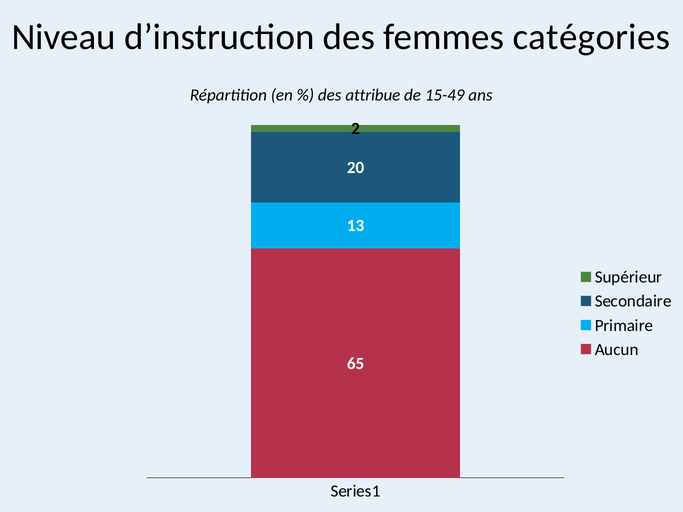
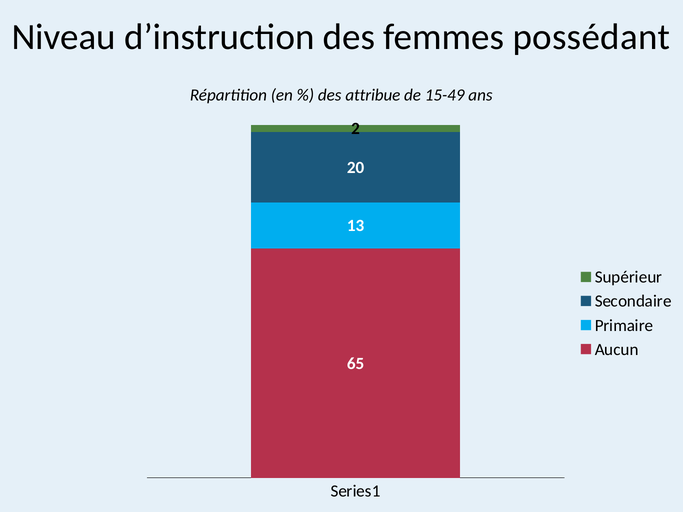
catégories: catégories -> possédant (591, 37)
